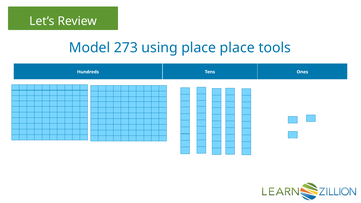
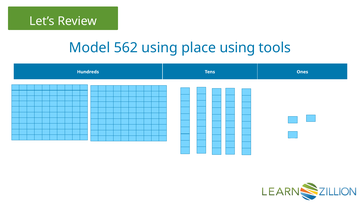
273: 273 -> 562 (126, 48)
place place: place -> using (237, 48)
